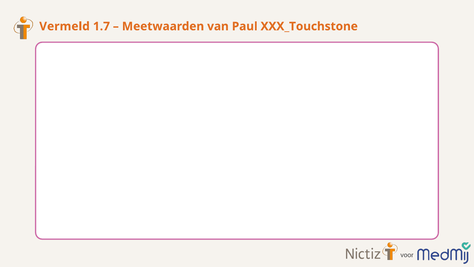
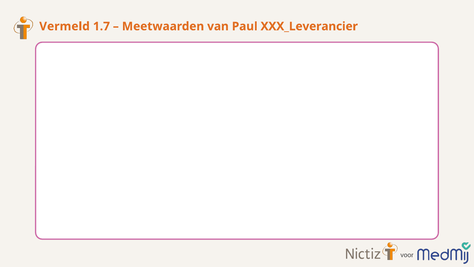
XXX_Touchstone: XXX_Touchstone -> XXX_Leverancier (309, 26)
